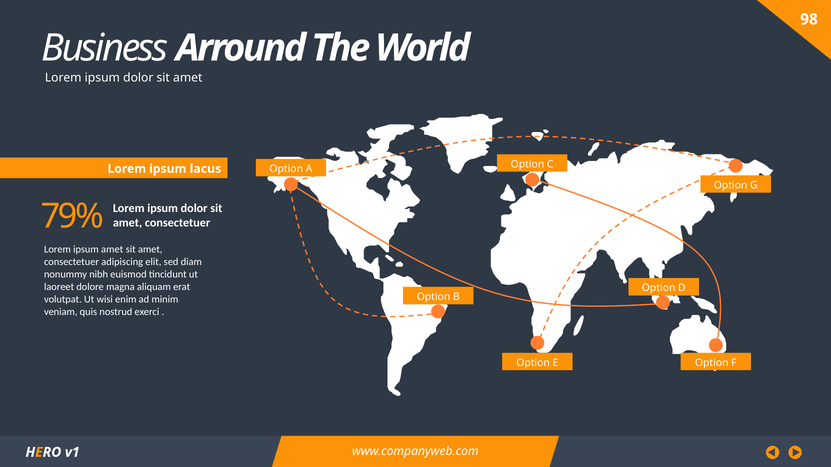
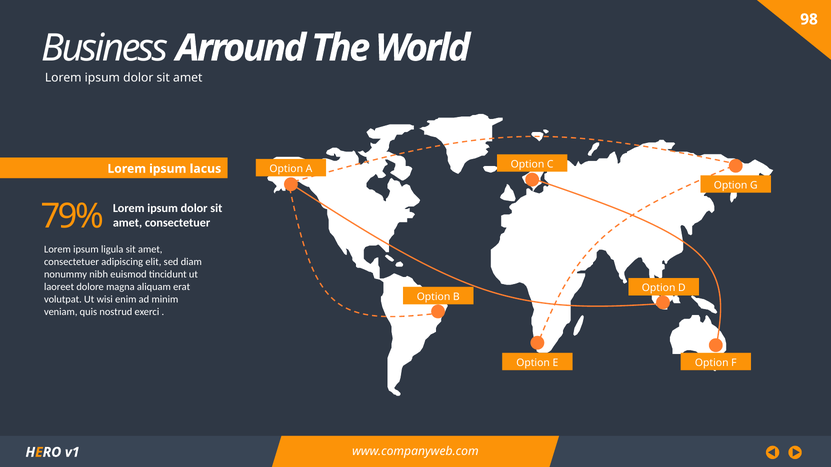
ipsum amet: amet -> ligula (112, 250)
